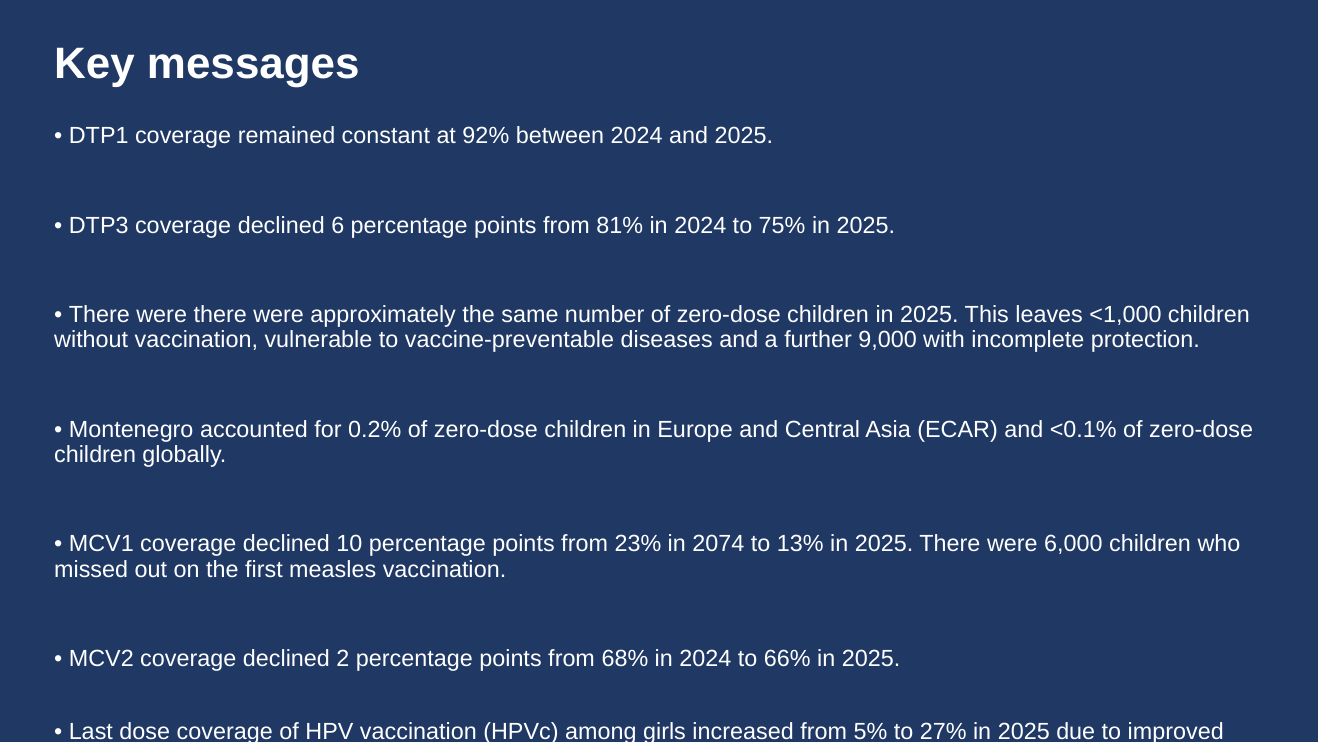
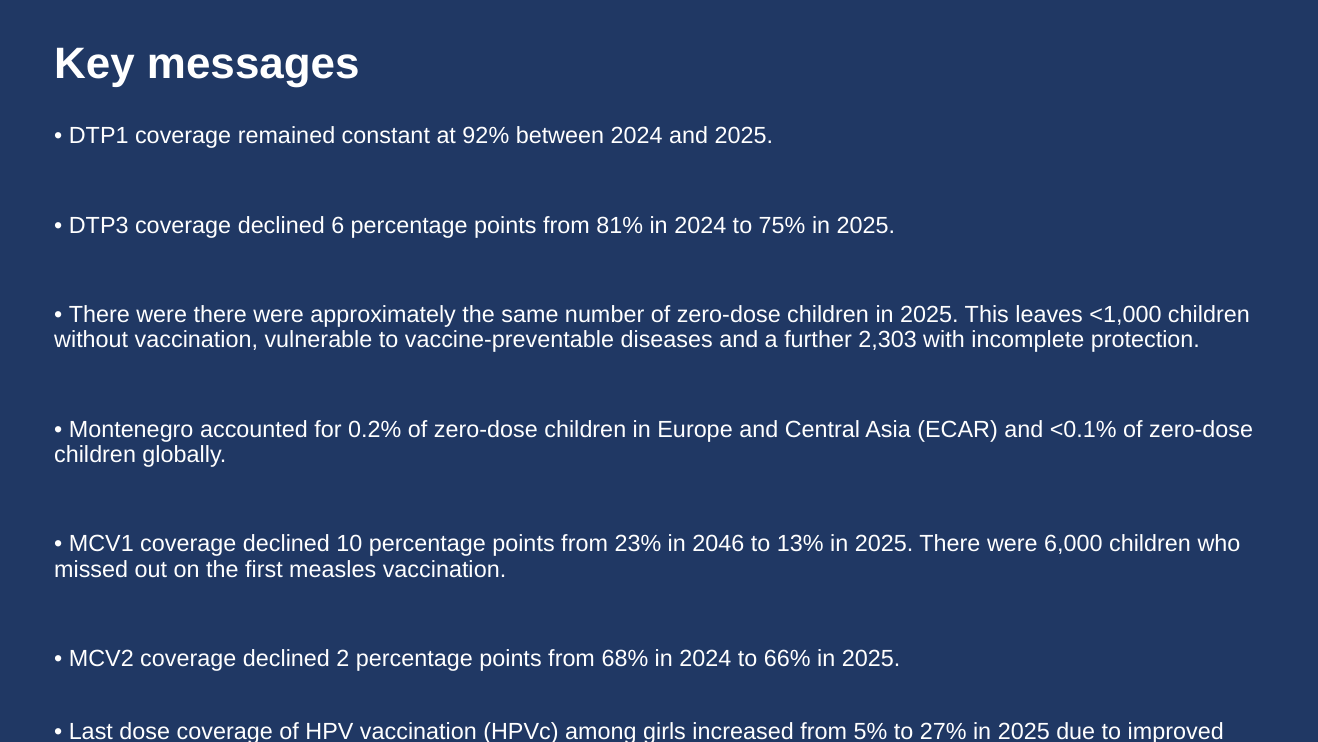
9,000: 9,000 -> 2,303 (888, 340)
2074: 2074 -> 2046 (718, 544)
